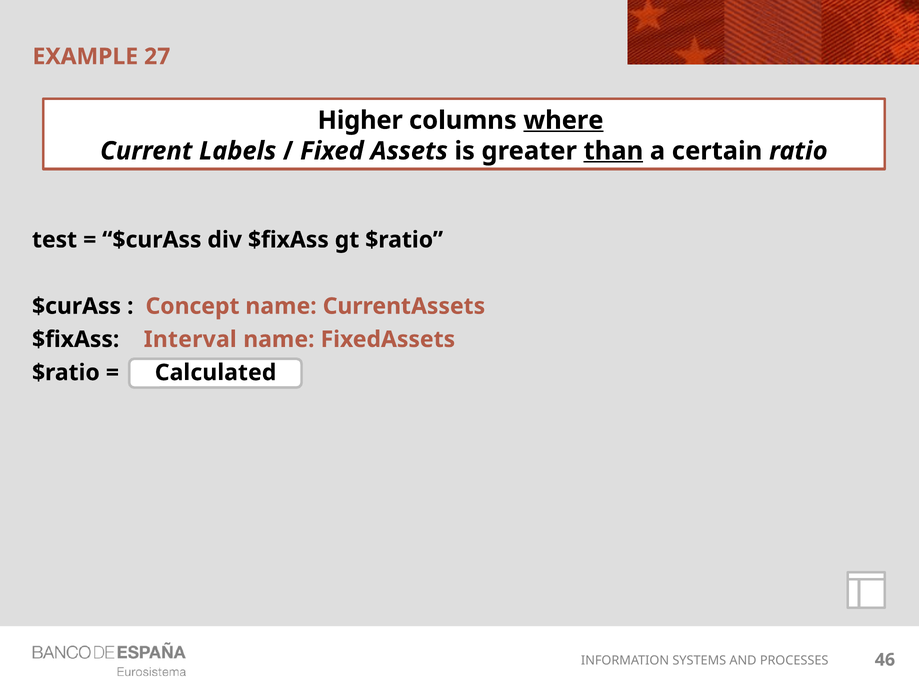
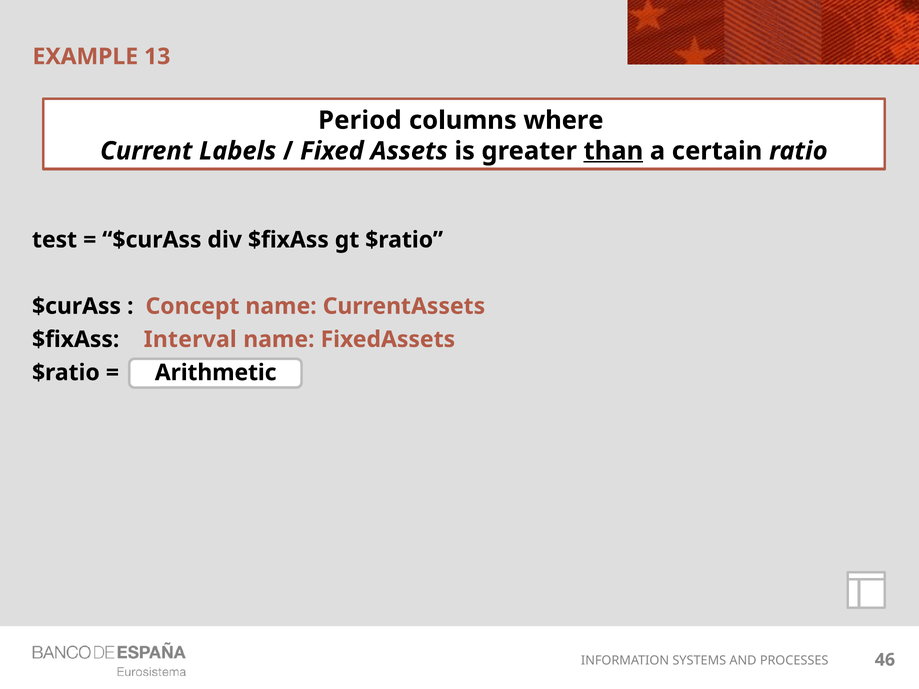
27: 27 -> 13 (157, 57)
Higher: Higher -> Period (360, 120)
where underline: present -> none (563, 120)
Calculated: Calculated -> Arithmetic (216, 373)
